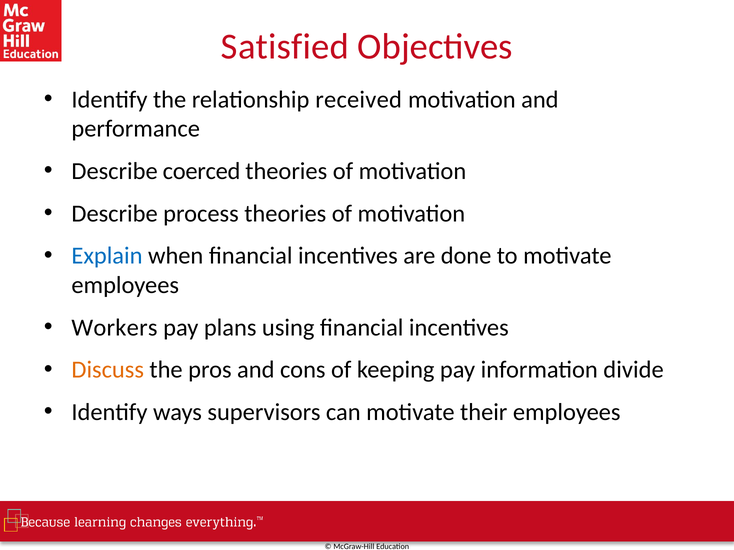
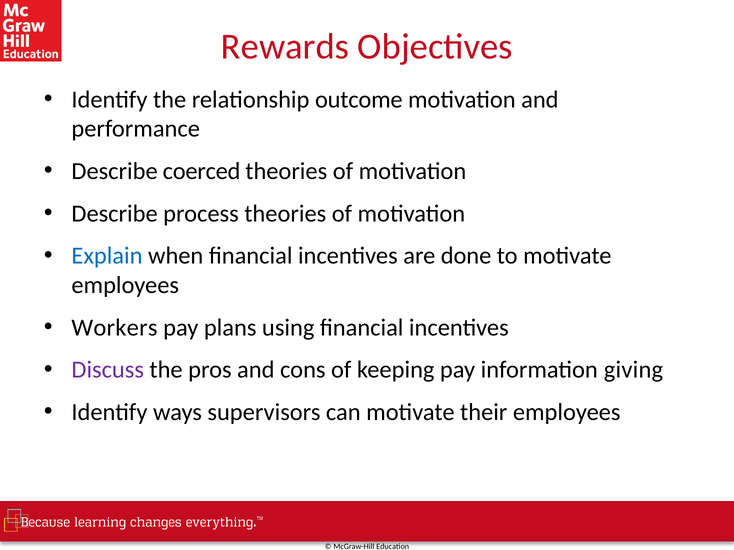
Satisfied: Satisfied -> Rewards (285, 47)
received: received -> outcome (359, 100)
Discuss colour: orange -> purple (108, 370)
divide: divide -> giving (633, 370)
